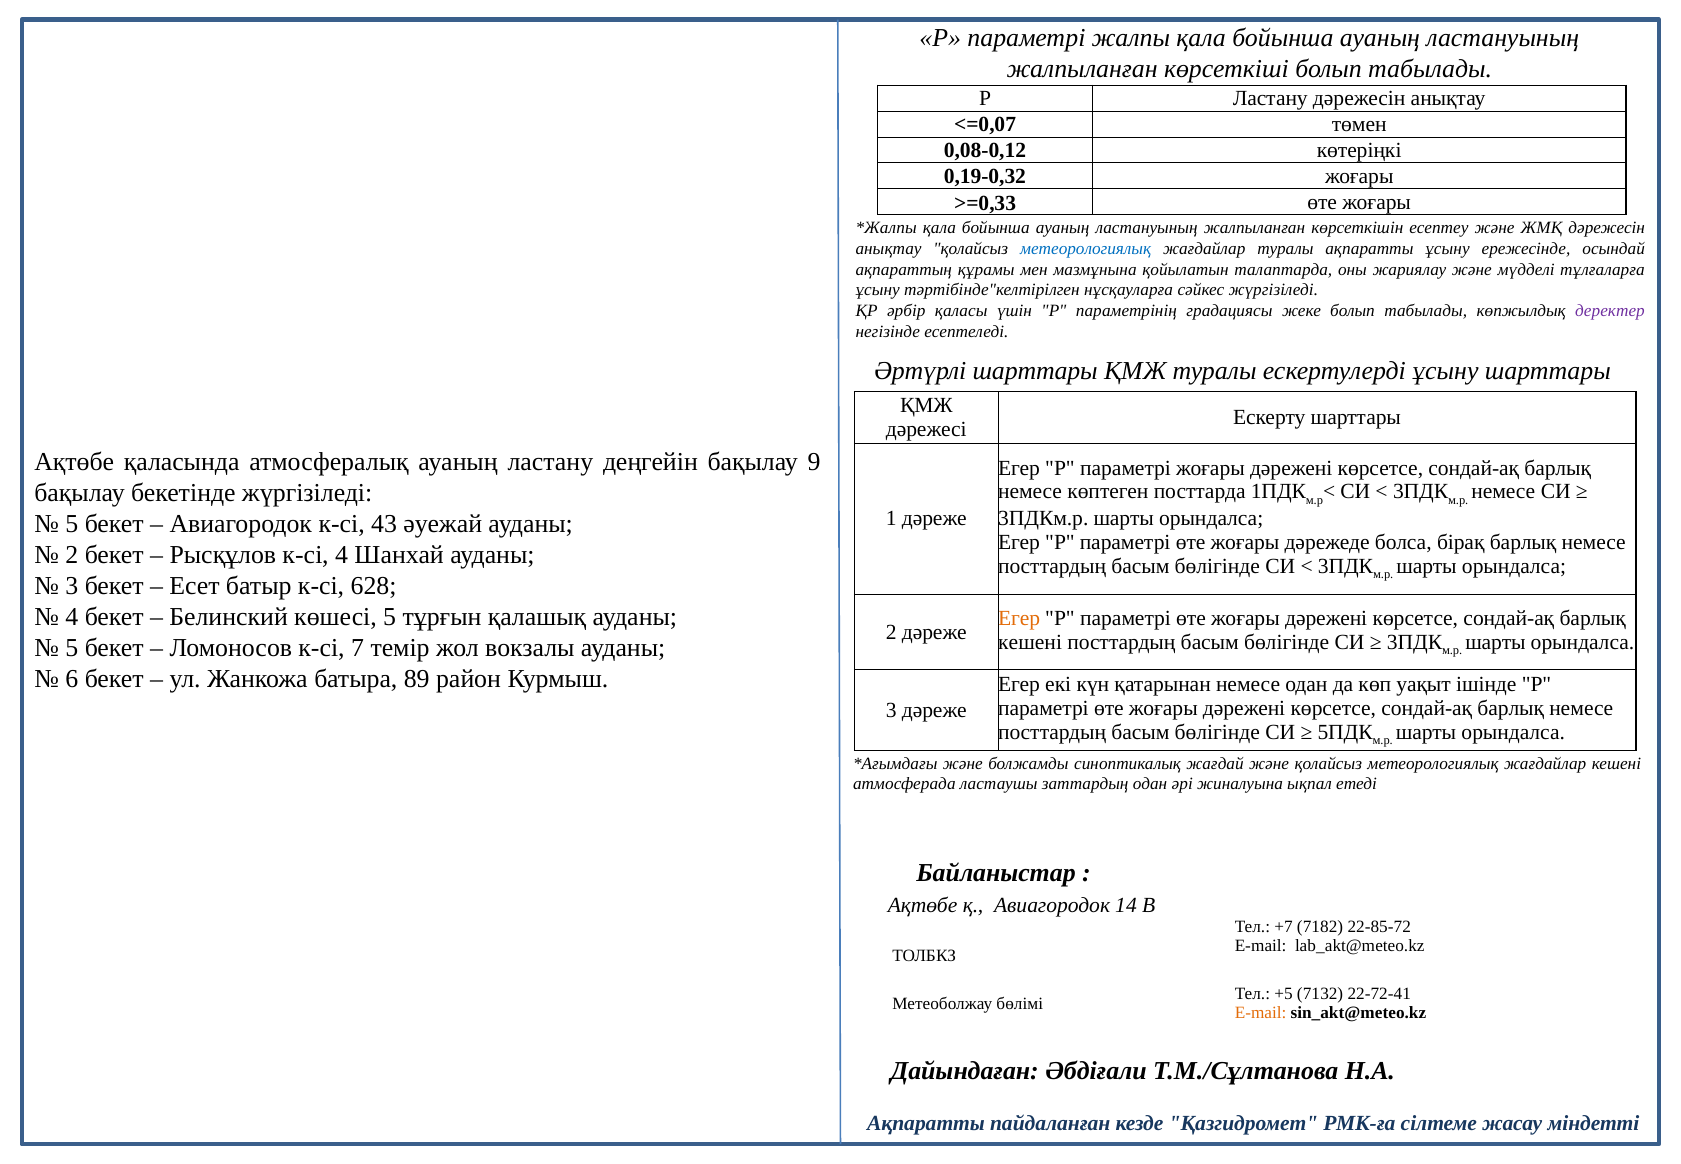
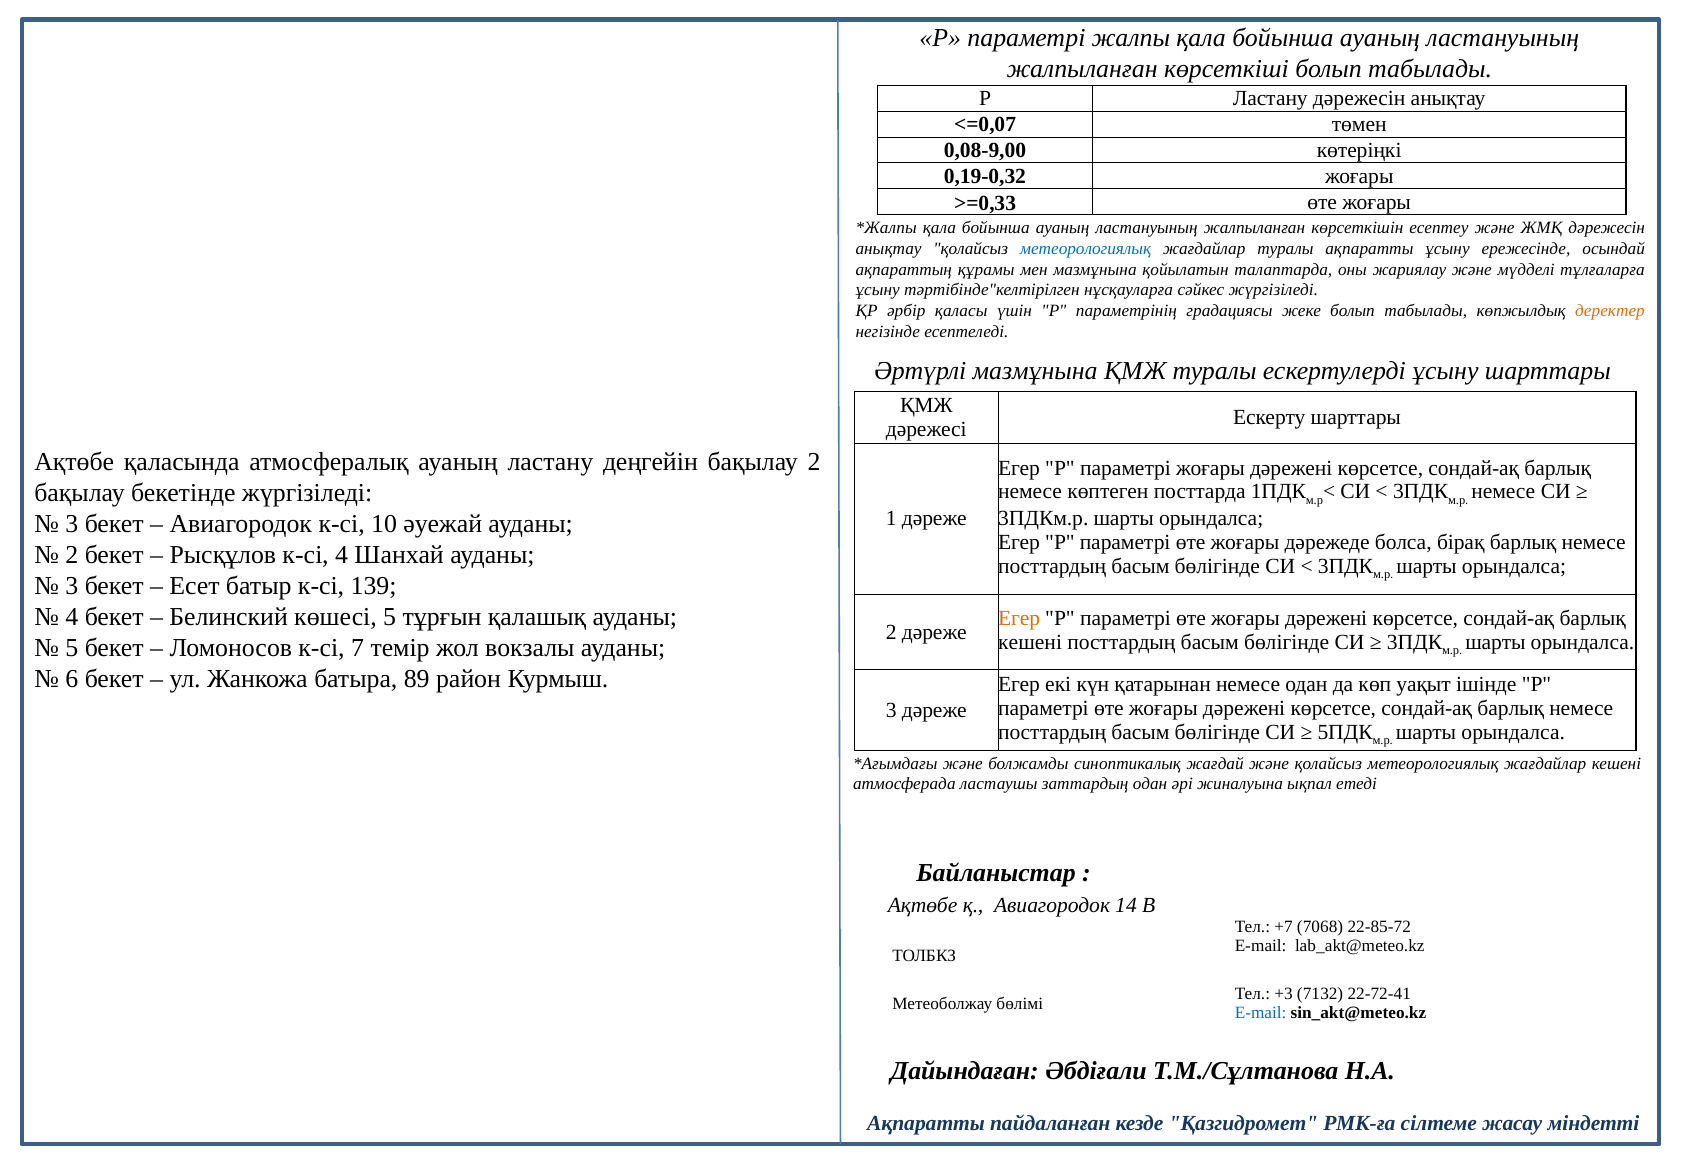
0,08-0,12: 0,08-0,12 -> 0,08-9,00 (985, 150)
деректер colour: purple -> orange (1610, 311)
Әртүрлі шарттары: шарттары -> мазмұнына (1035, 371)
бақылау 9: 9 -> 2 (814, 462)
5: 5 -> 3 (72, 524)
43: 43 -> 10 (384, 524)
628: 628 -> 139 (374, 586)
7182: 7182 -> 7068 (1320, 926)
+5: +5 -> +3 (1283, 994)
E-mail colour: orange -> blue (1261, 1013)
